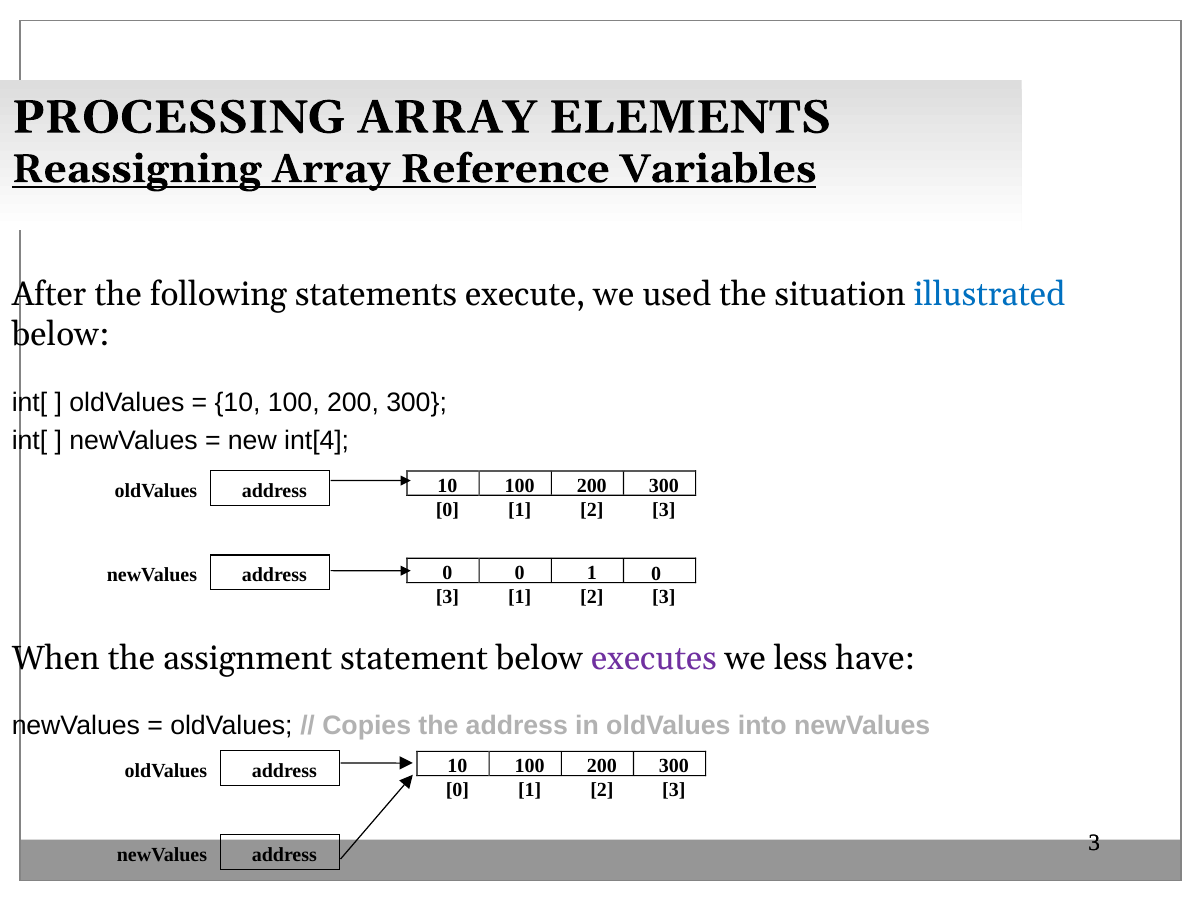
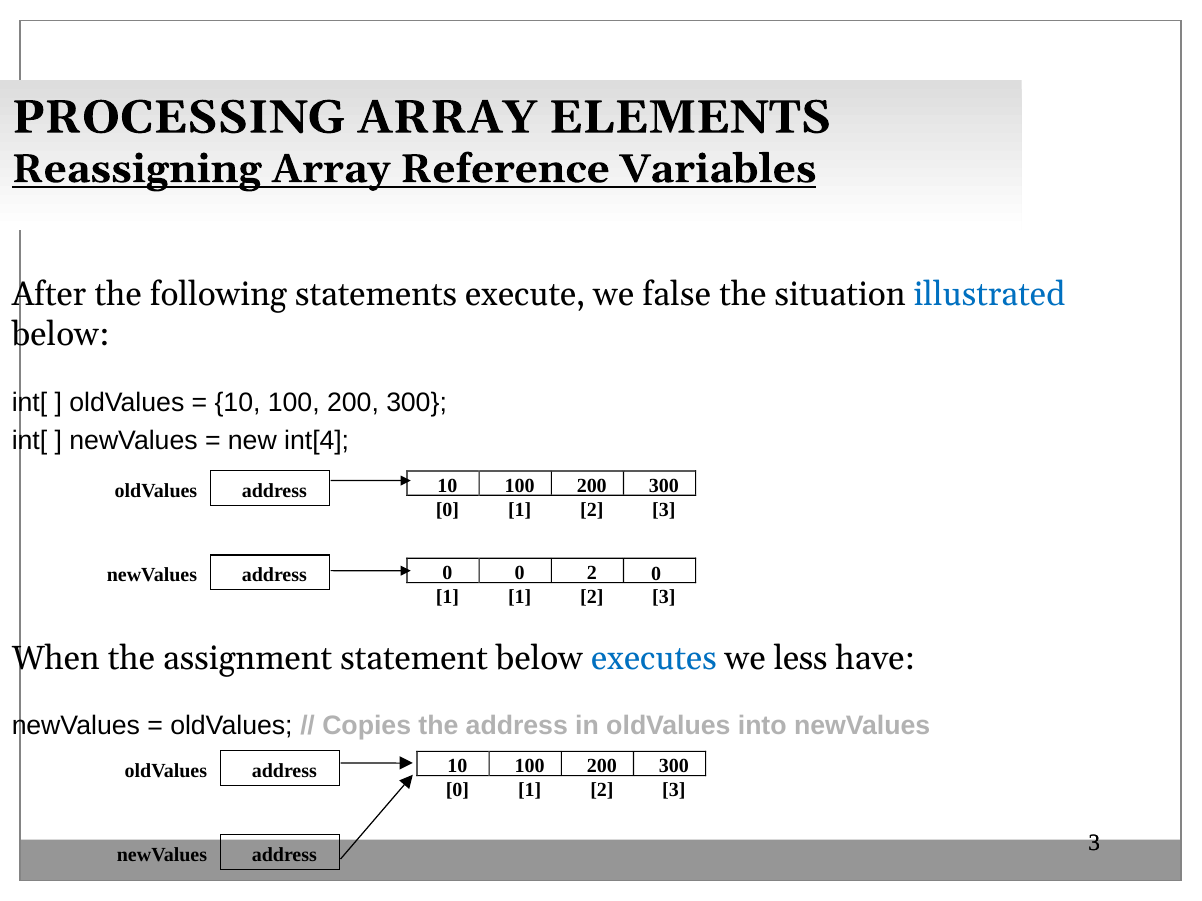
used: used -> false (677, 294)
0 0 1: 1 -> 2 (592, 573)
3: 3 -> 1 (447, 598)
executes colour: purple -> blue (654, 659)
